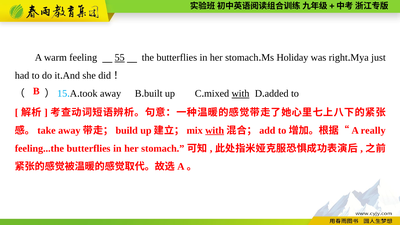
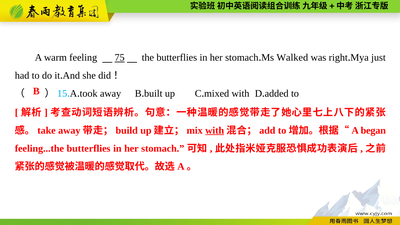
55: 55 -> 75 (120, 58)
Holiday: Holiday -> Walked (292, 58)
with underline: present -> none (240, 94)
really: really -> began (373, 130)
